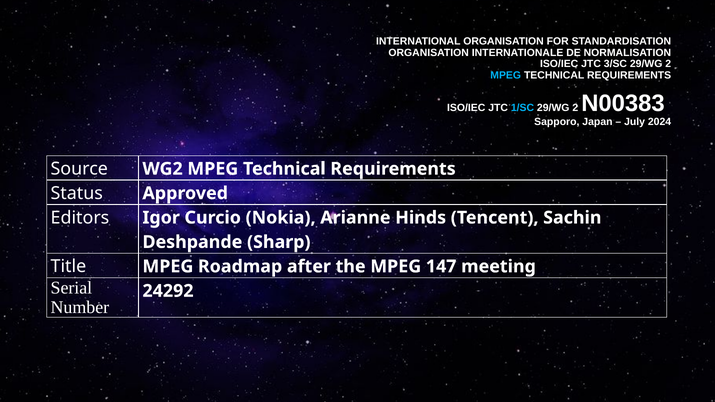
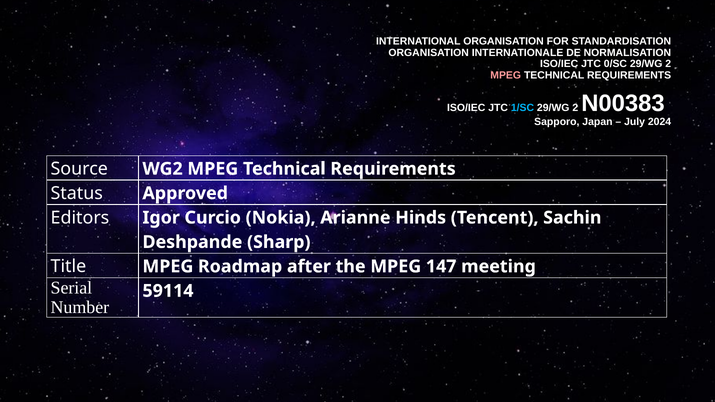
3/SC: 3/SC -> 0/SC (615, 64)
MPEG colour: light blue -> pink (506, 75)
24292: 24292 -> 59114 (168, 291)
